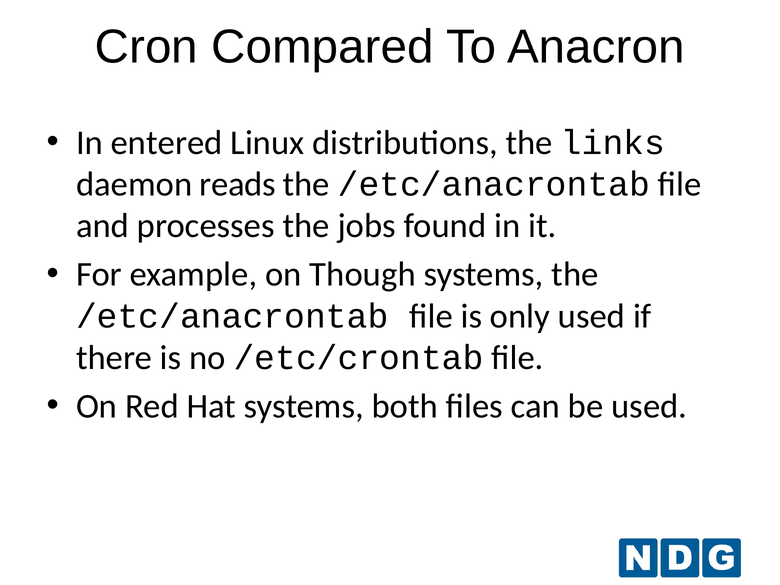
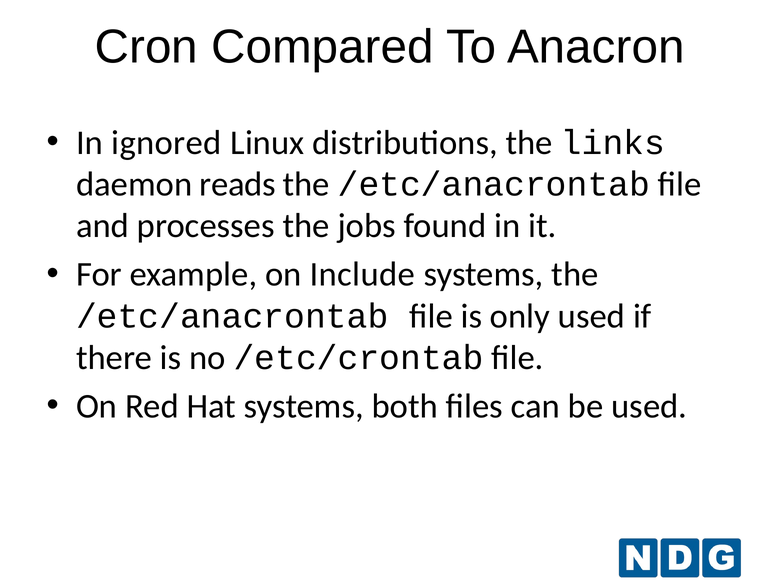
entered: entered -> ignored (166, 143)
Though: Though -> Include (362, 274)
